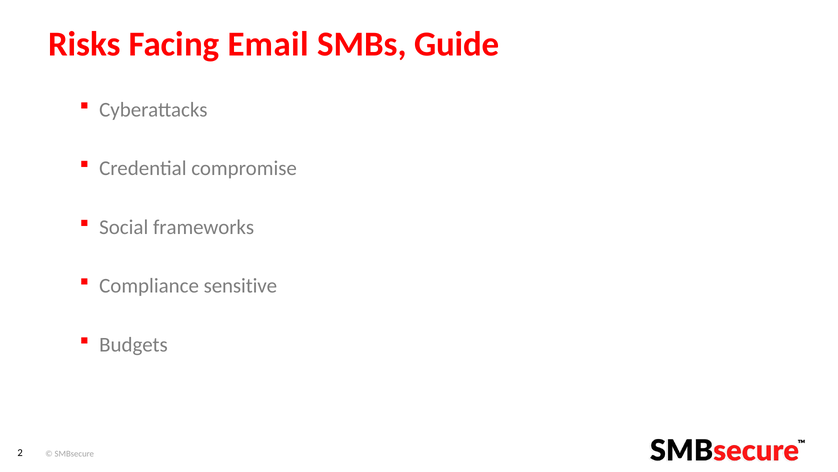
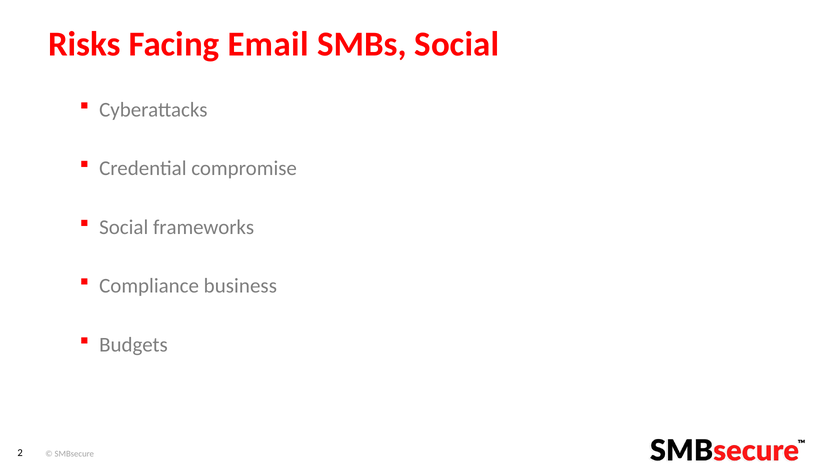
SMBs Guide: Guide -> Social (457, 44)
sensitive: sensitive -> business (240, 286)
